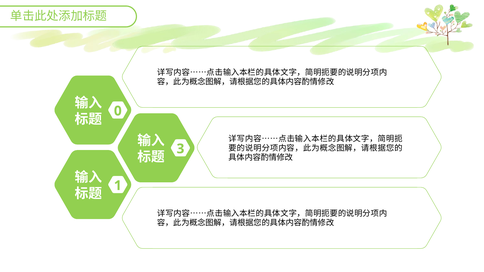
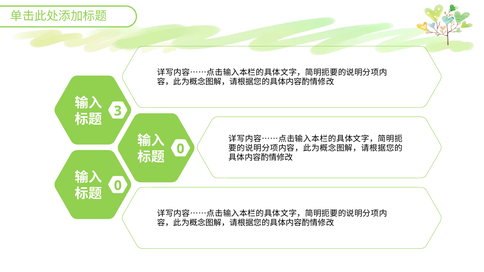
0: 0 -> 3 (118, 111)
3: 3 -> 0 (180, 149)
1: 1 -> 0 (118, 186)
